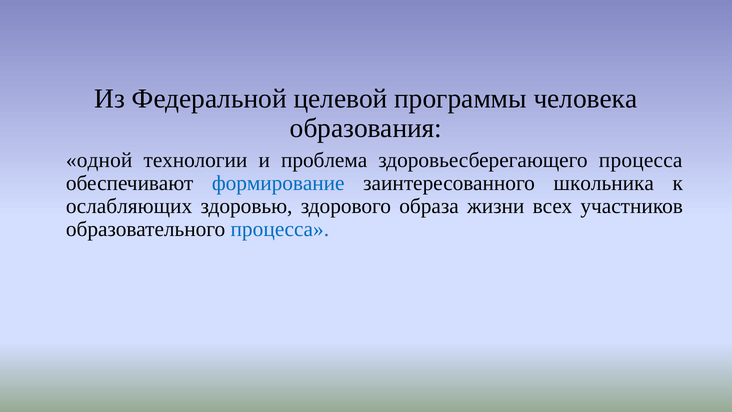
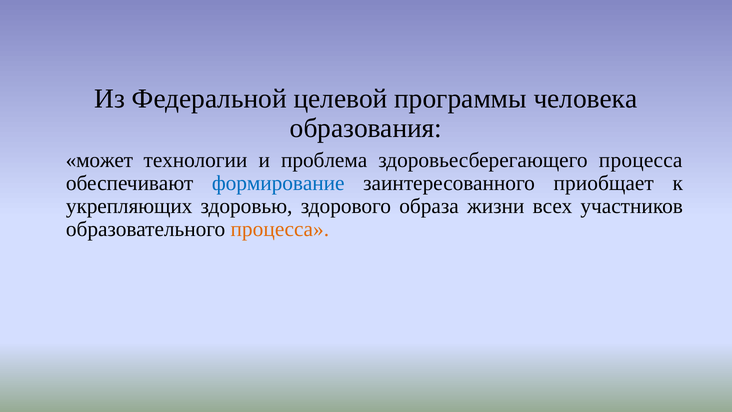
одной: одной -> может (99, 160)
школьника: школьника -> приобщает (604, 183)
ослабляющих: ослабляющих -> укрепляющих (129, 206)
процесса colour: blue -> orange (280, 229)
